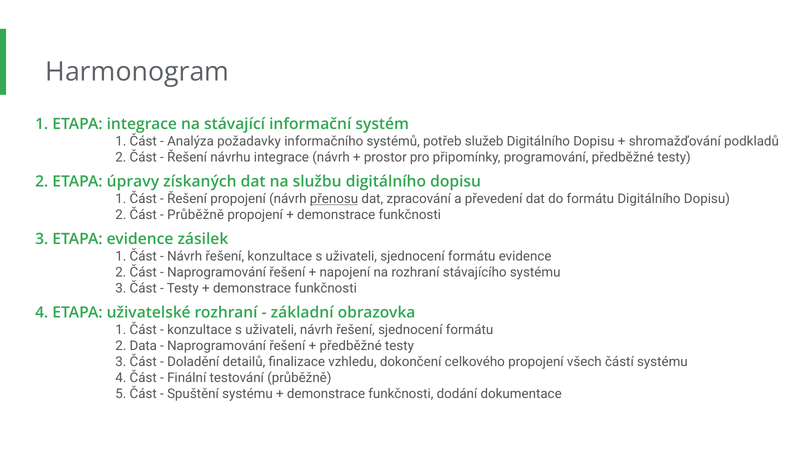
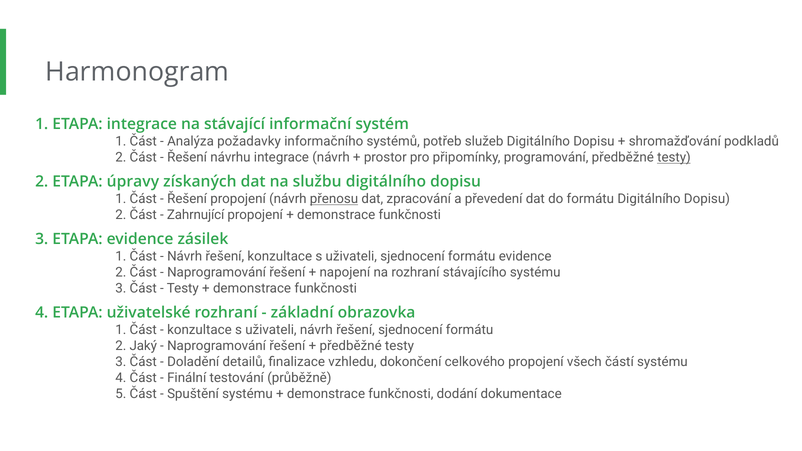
testy underline: none -> present (674, 158)
Průběžně: Průběžně -> Zahrnující (196, 215)
Data: Data -> Jaký (143, 346)
